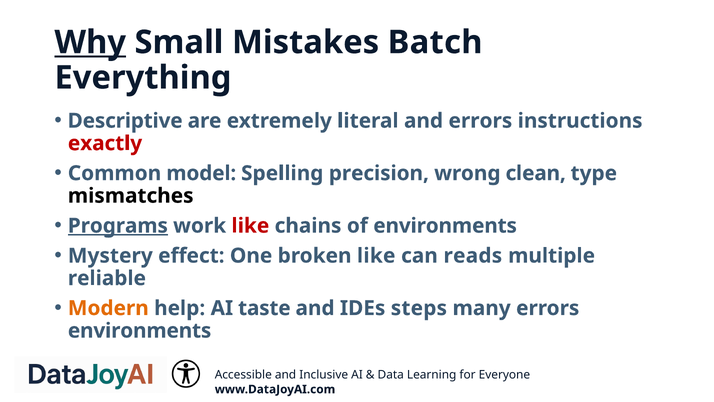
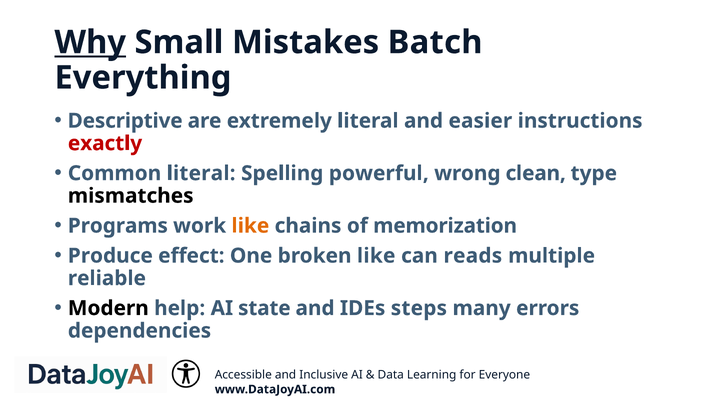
and errors: errors -> easier (480, 121)
Common model: model -> literal (201, 173)
precision: precision -> powerful (379, 173)
Programs underline: present -> none (118, 226)
like colour: red -> orange (250, 226)
of environments: environments -> memorization (445, 226)
Mystery: Mystery -> Produce (110, 256)
Modern colour: orange -> black (108, 308)
taste: taste -> state (264, 308)
environments: environments -> dependencies (139, 330)
